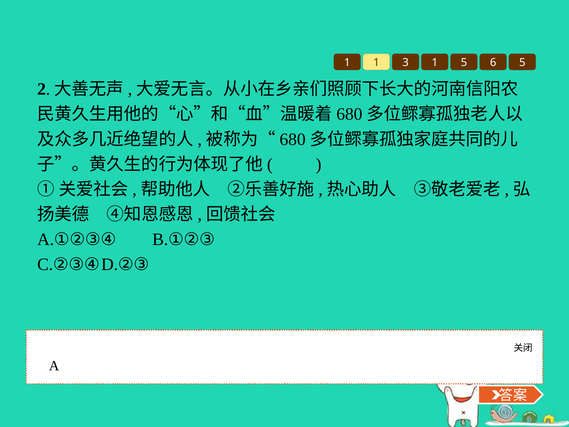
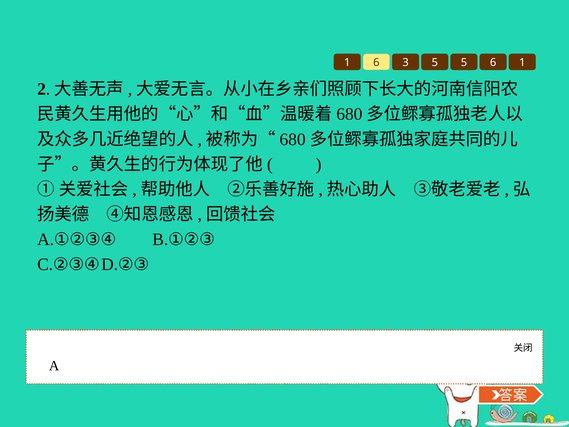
1 1: 1 -> 6 (376, 63)
3 1: 1 -> 5 (435, 63)
6 5: 5 -> 1 (522, 63)
